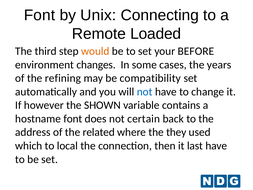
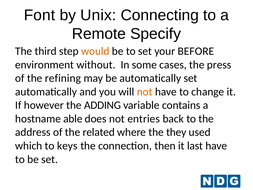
Loaded: Loaded -> Specify (156, 34)
changes: changes -> without (96, 65)
years: years -> press (219, 65)
be compatibility: compatibility -> automatically (150, 78)
not colour: blue -> orange (145, 92)
SHOWN: SHOWN -> ADDING (102, 105)
hostname font: font -> able (73, 119)
certain: certain -> entries (144, 119)
local: local -> keys (67, 146)
